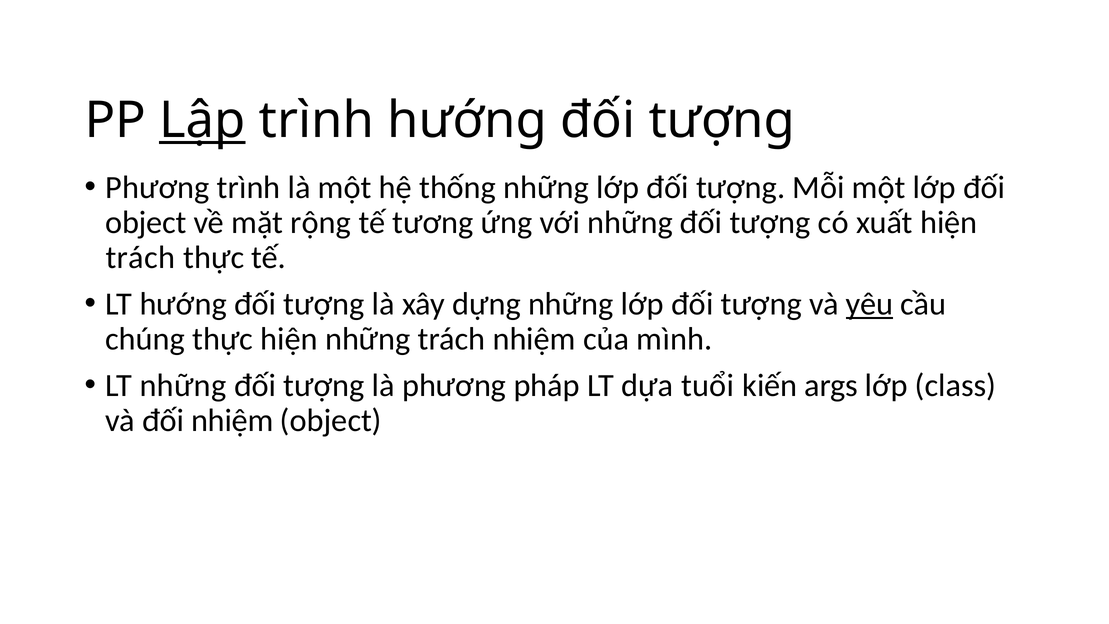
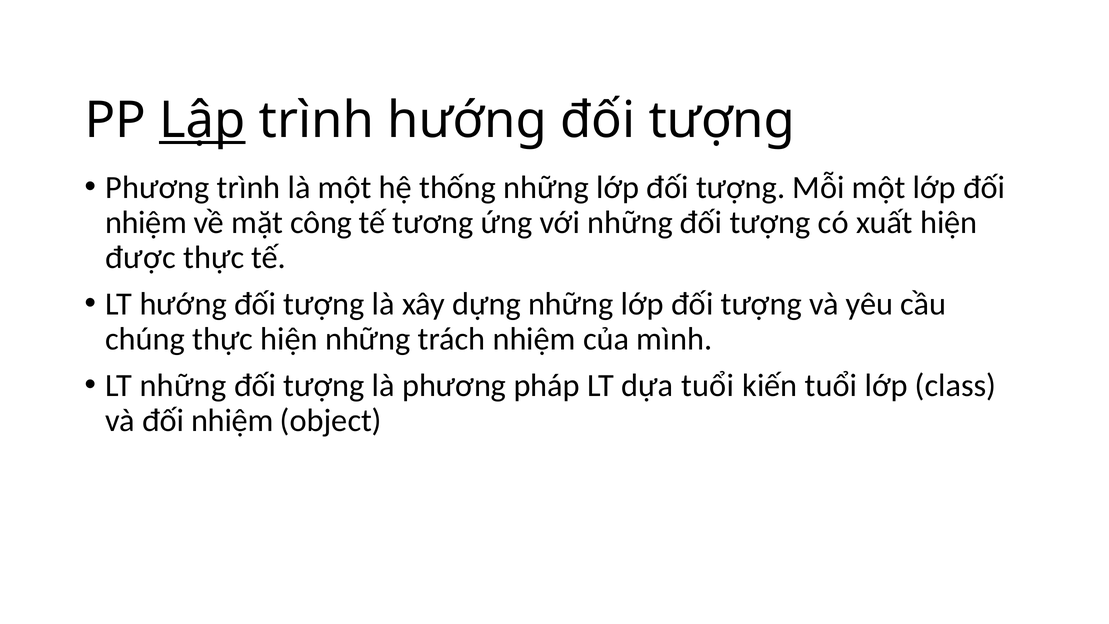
object: object -> nhiệm (146, 222)
rộng: rộng -> công (321, 222)
trách: trách -> được (141, 257)
yêu underline: present -> none (870, 304)
kiến args: args -> tuổi (831, 385)
